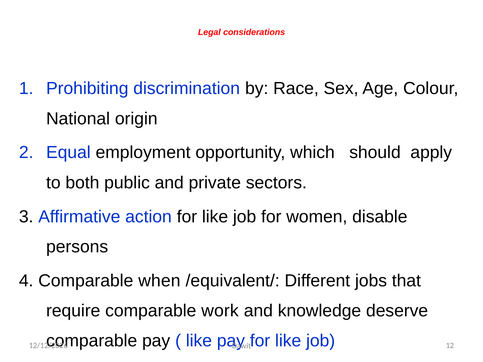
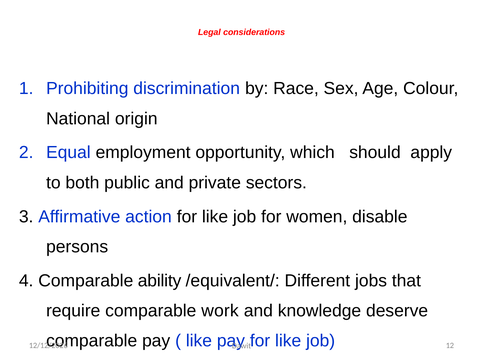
when: when -> ability (160, 281)
